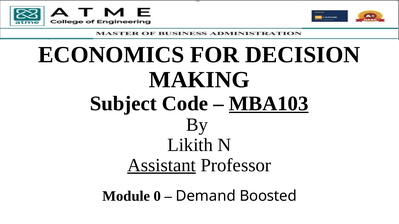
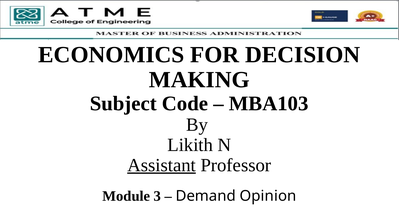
MBA103 underline: present -> none (269, 104)
0: 0 -> 3 (157, 196)
Boosted: Boosted -> Opinion (268, 196)
